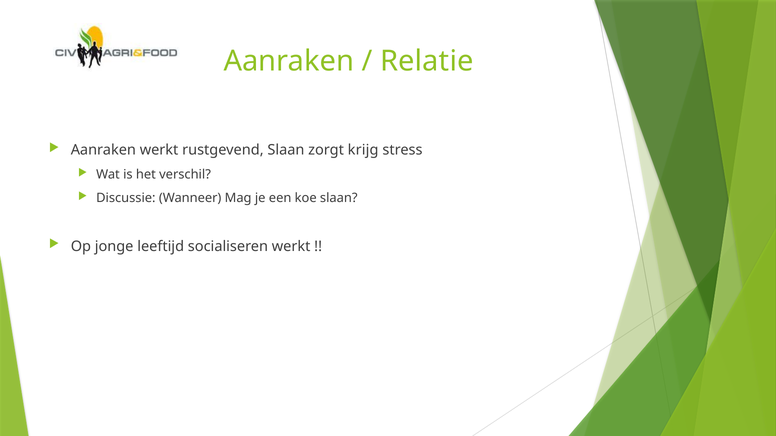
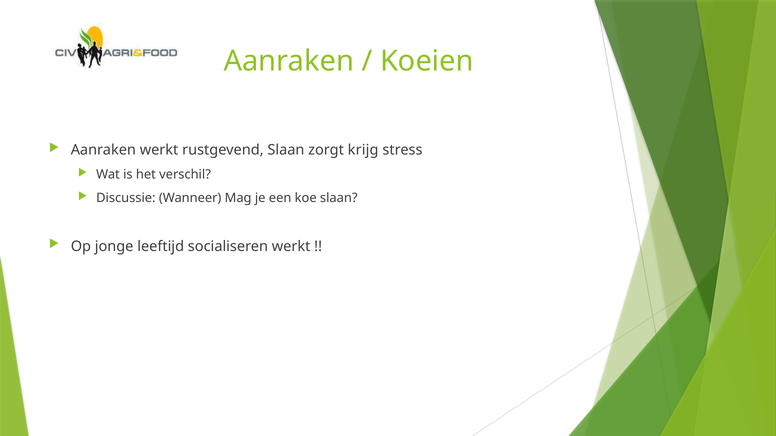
Relatie: Relatie -> Koeien (427, 61)
